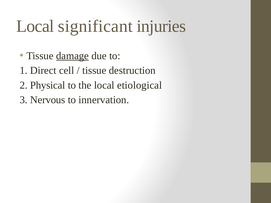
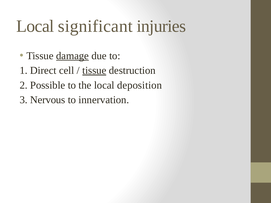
tissue underline: none -> present (94, 71)
Physical: Physical -> Possible (48, 85)
etiological: etiological -> deposition (139, 85)
